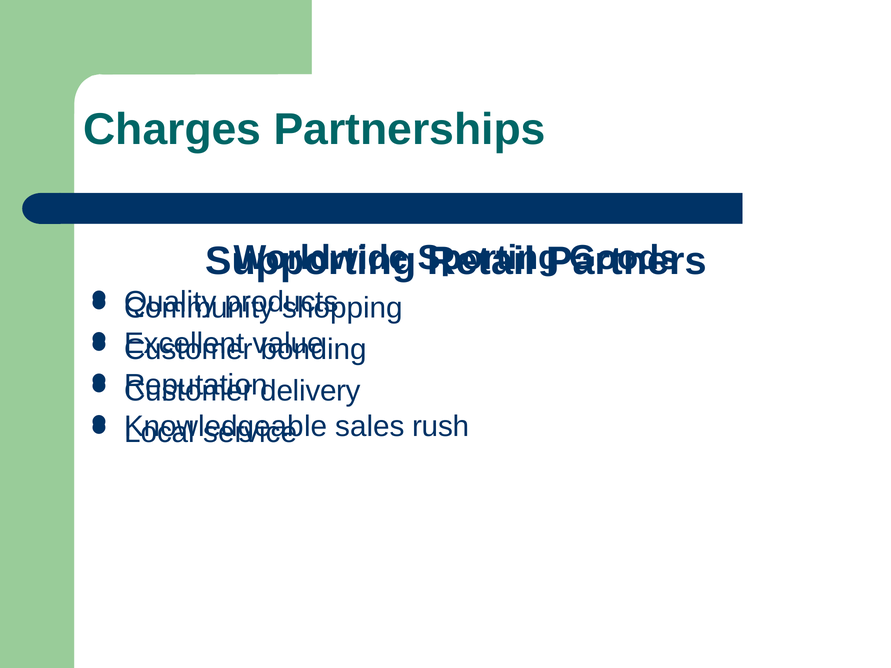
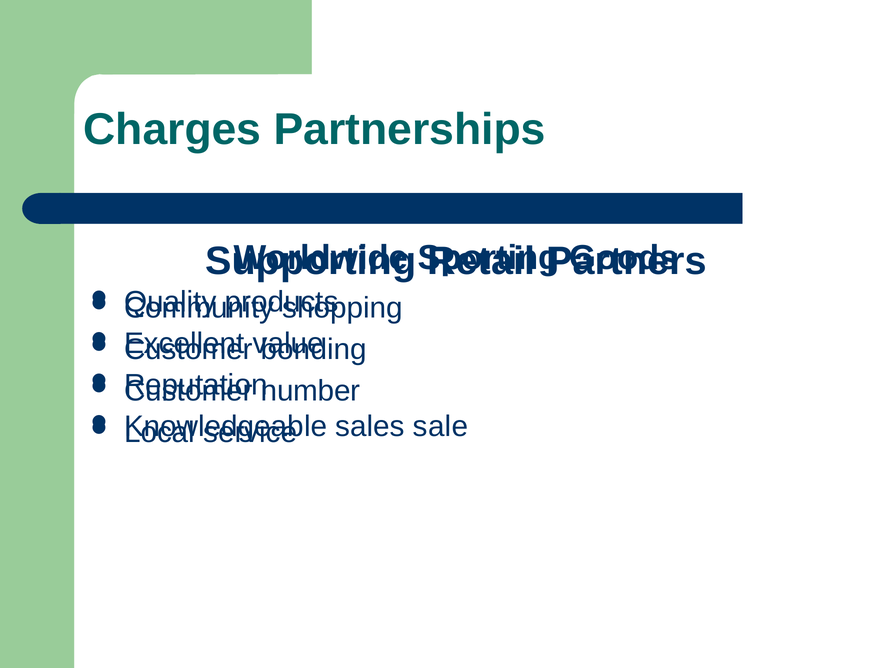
delivery: delivery -> number (311, 391)
rush: rush -> sale (441, 427)
